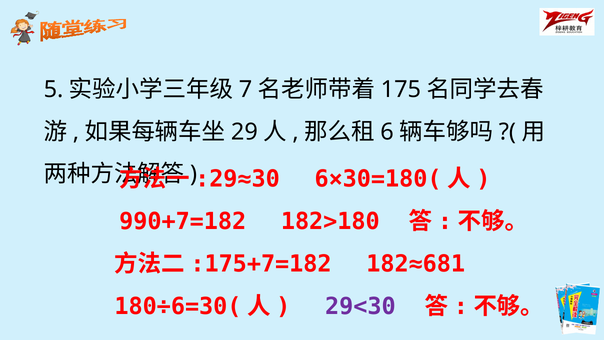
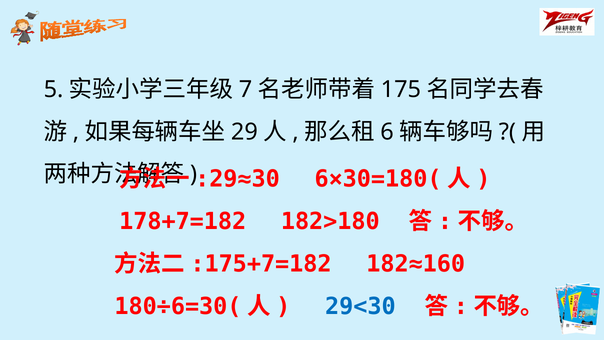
990+7=182: 990+7=182 -> 178+7=182 (183, 221)
182≈681: 182≈681 -> 182≈160 (416, 264)
29<30 colour: purple -> blue (360, 306)
